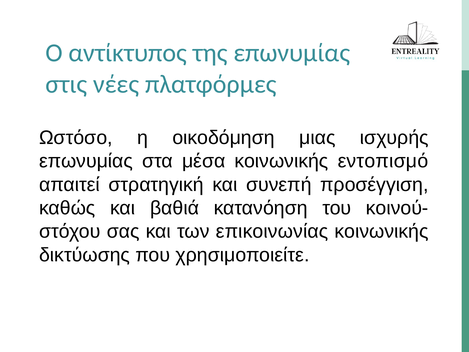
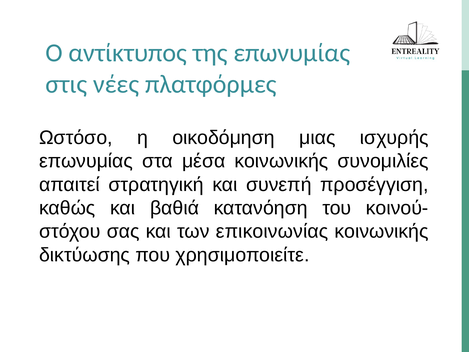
εντοπισμό: εντοπισμό -> συνομιλίες (383, 161)
